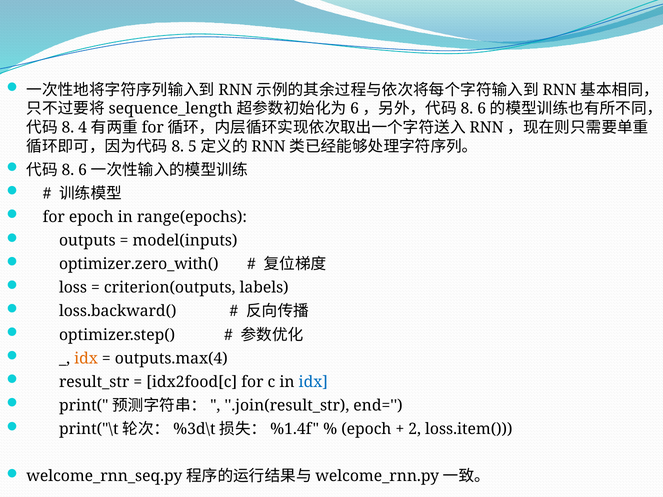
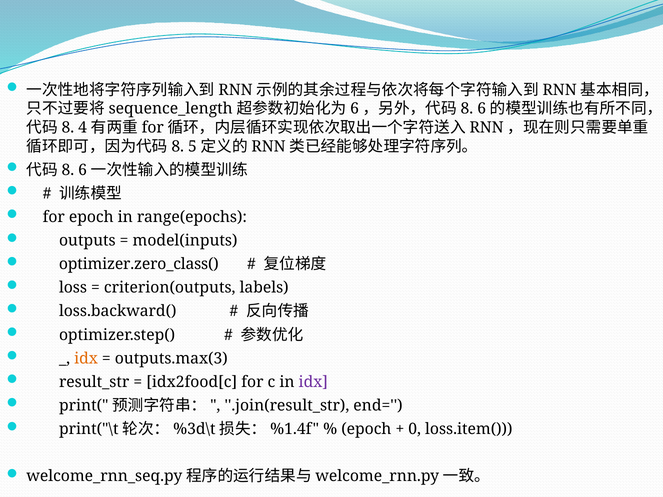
optimizer.zero_with(: optimizer.zero_with( -> optimizer.zero_class( (139, 264)
outputs.max(4: outputs.max(4 -> outputs.max(3 (171, 359)
idx colour: blue -> purple (313, 382)
2: 2 -> 0 (415, 429)
